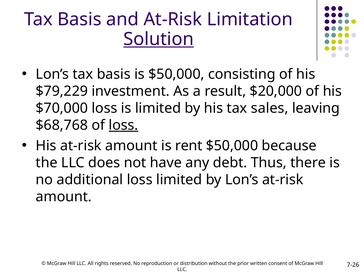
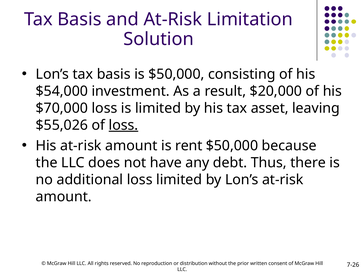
Solution underline: present -> none (159, 39)
$79,229: $79,229 -> $54,000 (62, 91)
sales: sales -> asset (270, 108)
$68,768: $68,768 -> $55,026 (62, 125)
